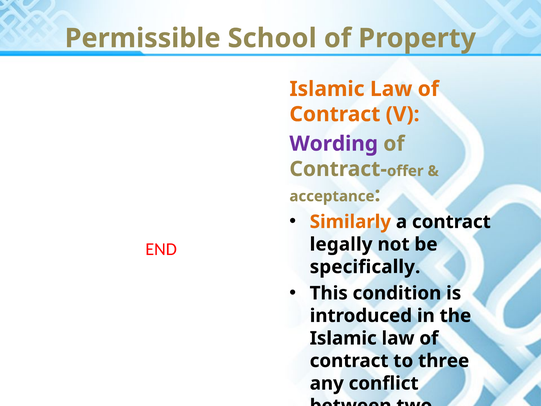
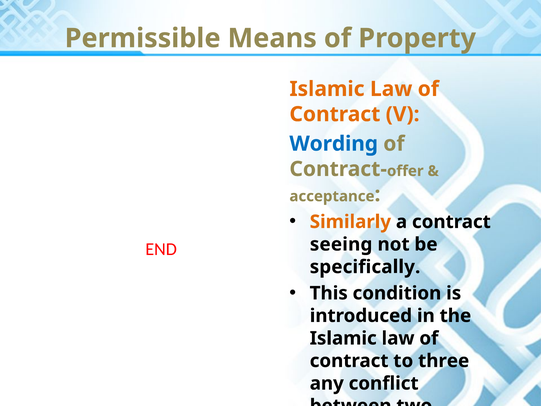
School: School -> Means (272, 38)
Wording colour: purple -> blue (334, 144)
legally: legally -> seeing (341, 244)
